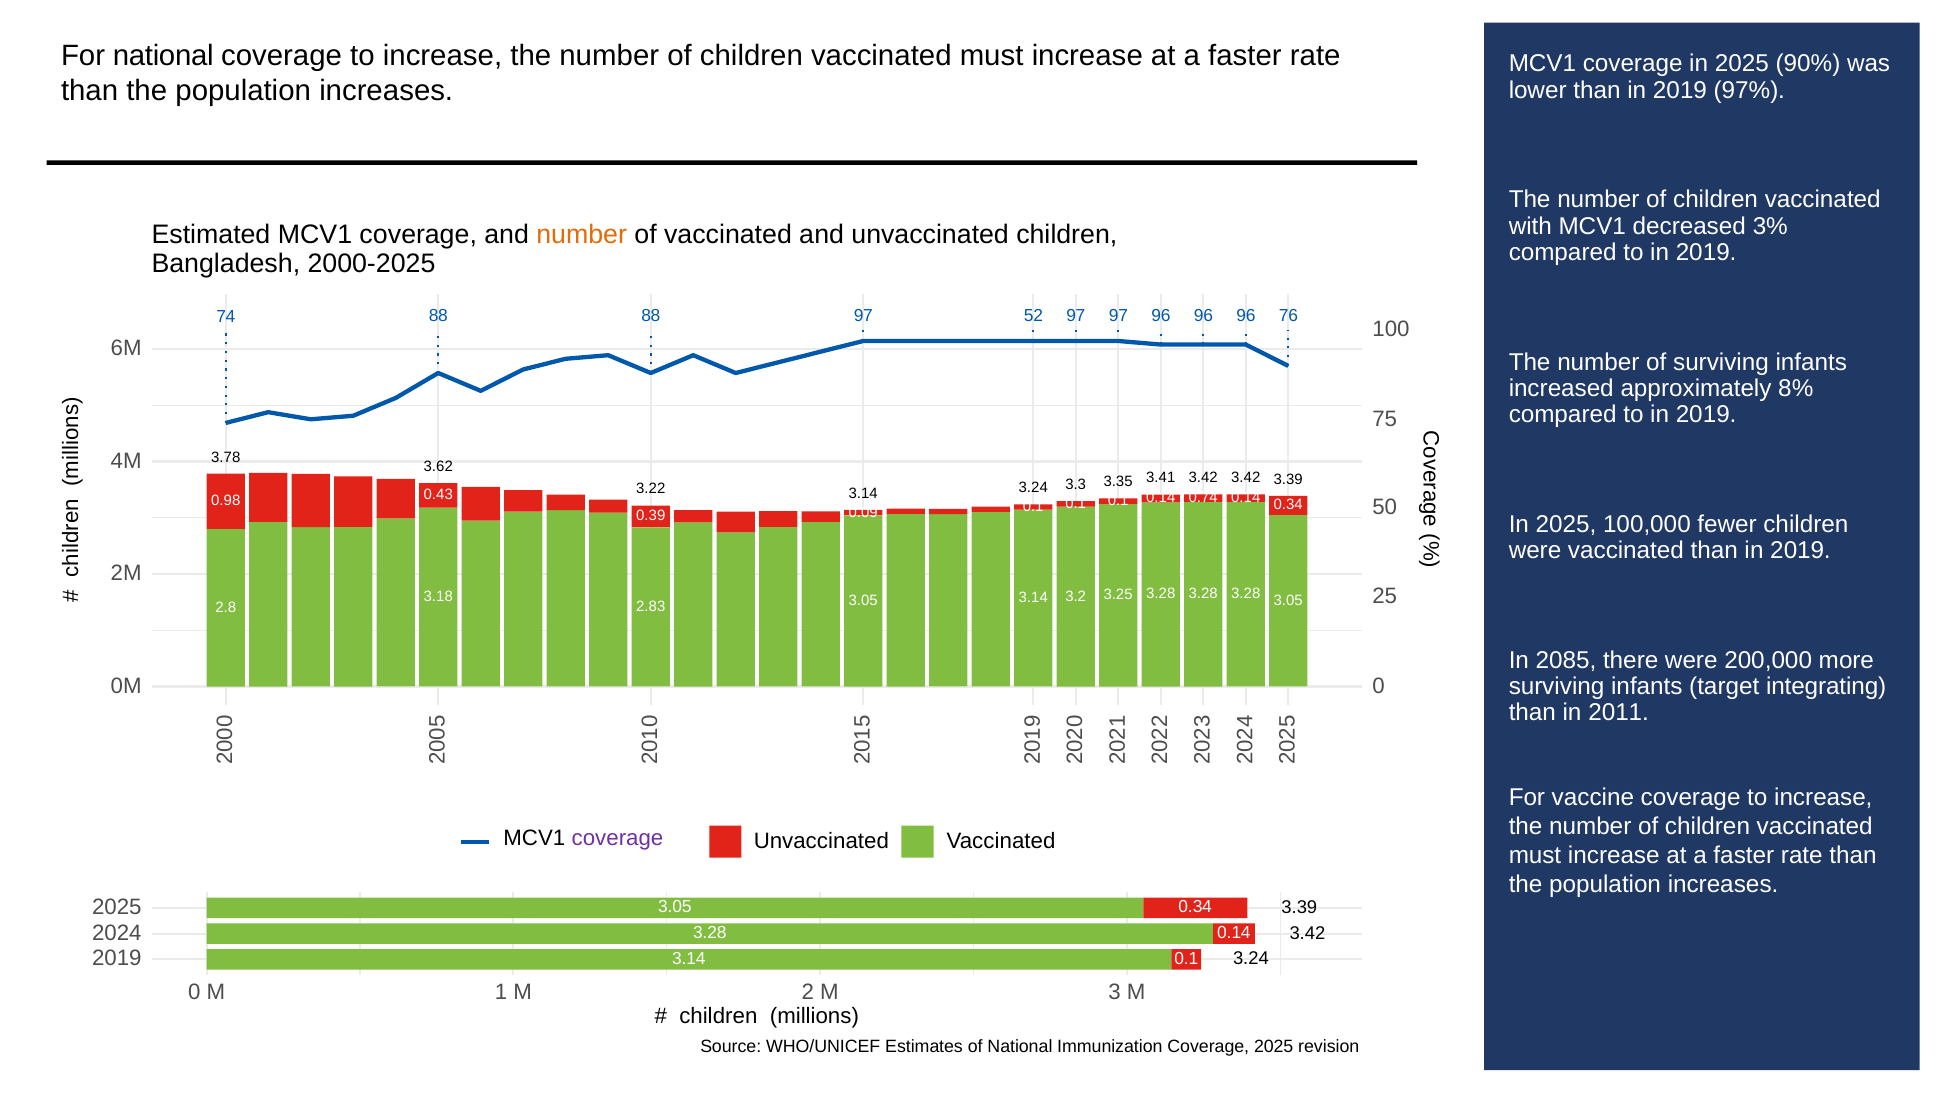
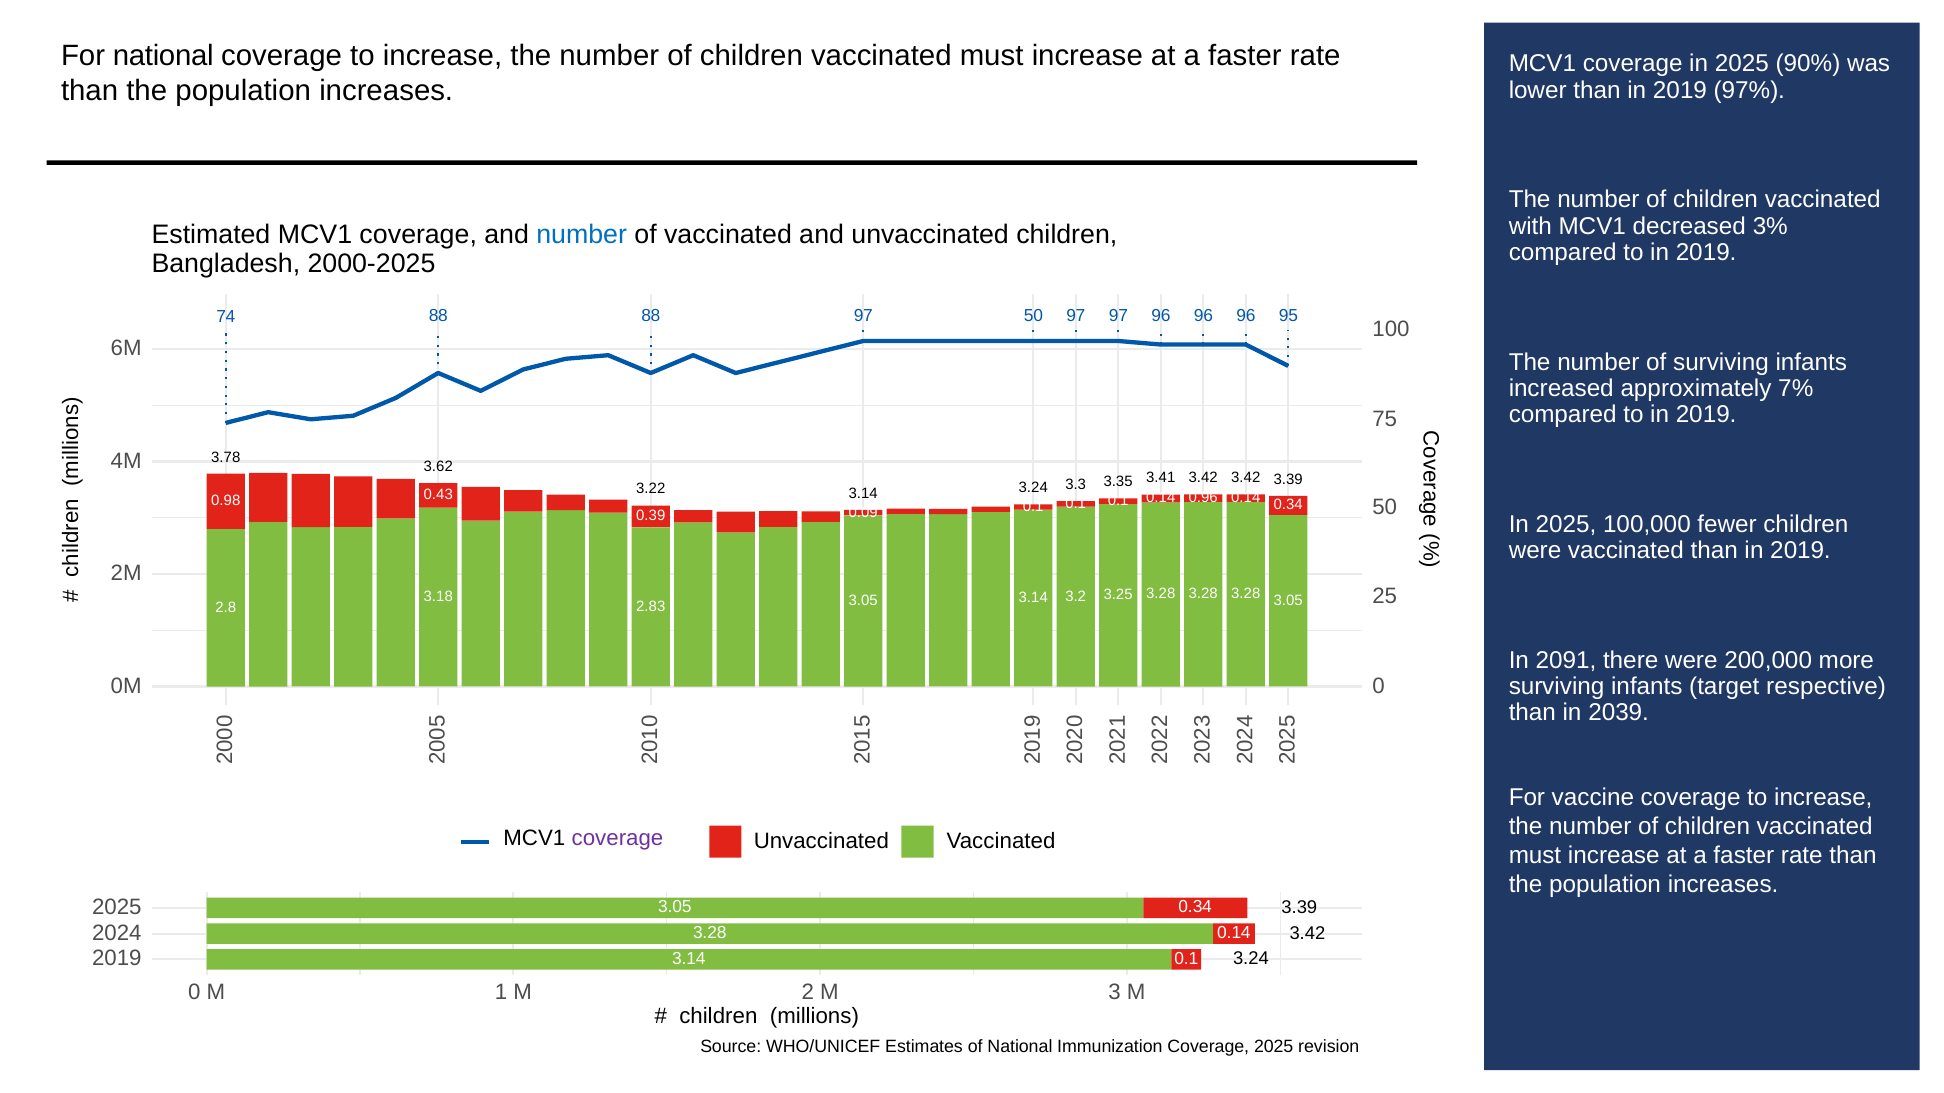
number colour: orange -> blue (582, 235)
97 52: 52 -> 50 (1033, 316)
76: 76 -> 95 (1288, 316)
8%: 8% -> 7% (1796, 389)
0.74: 0.74 -> 0.96 (1203, 498)
2085: 2085 -> 2091 (1566, 661)
integrating: integrating -> respective (1826, 687)
2011: 2011 -> 2039 (1619, 713)
